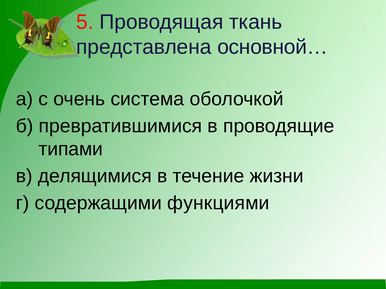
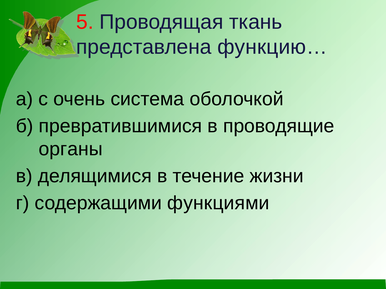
основной…: основной… -> функцию… (272, 47)
типами: типами -> органы (71, 149)
